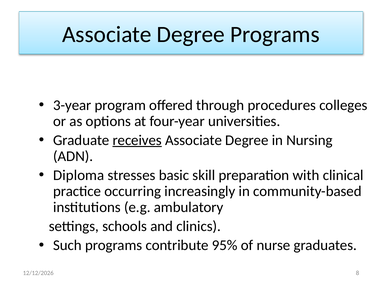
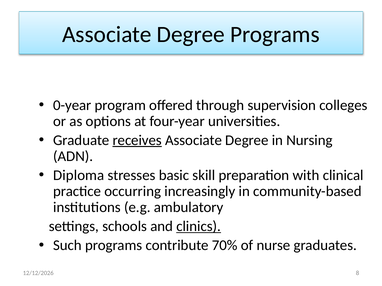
3-year: 3-year -> 0-year (72, 105)
procedures: procedures -> supervision (282, 105)
clinics underline: none -> present (199, 227)
95%: 95% -> 70% (225, 246)
